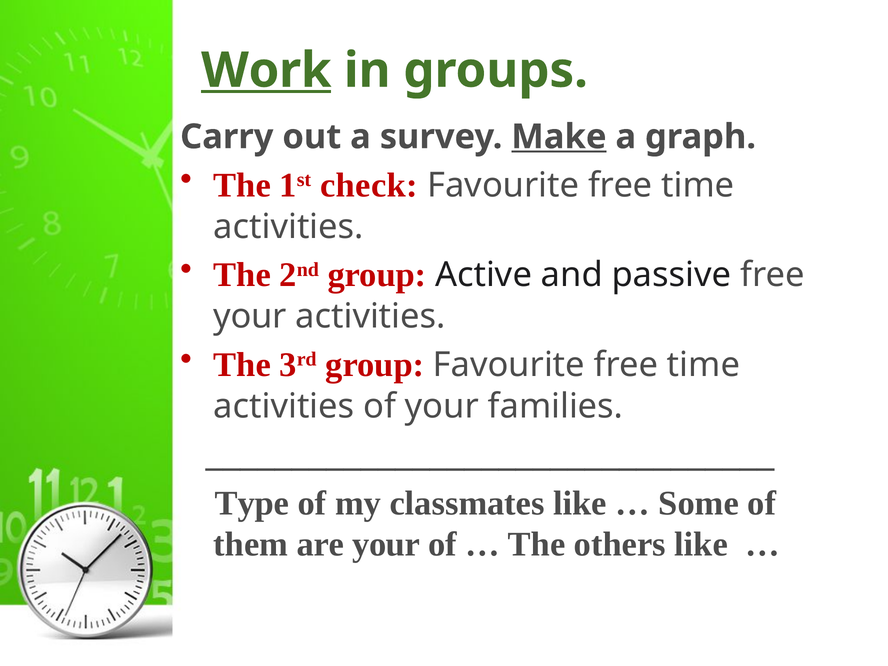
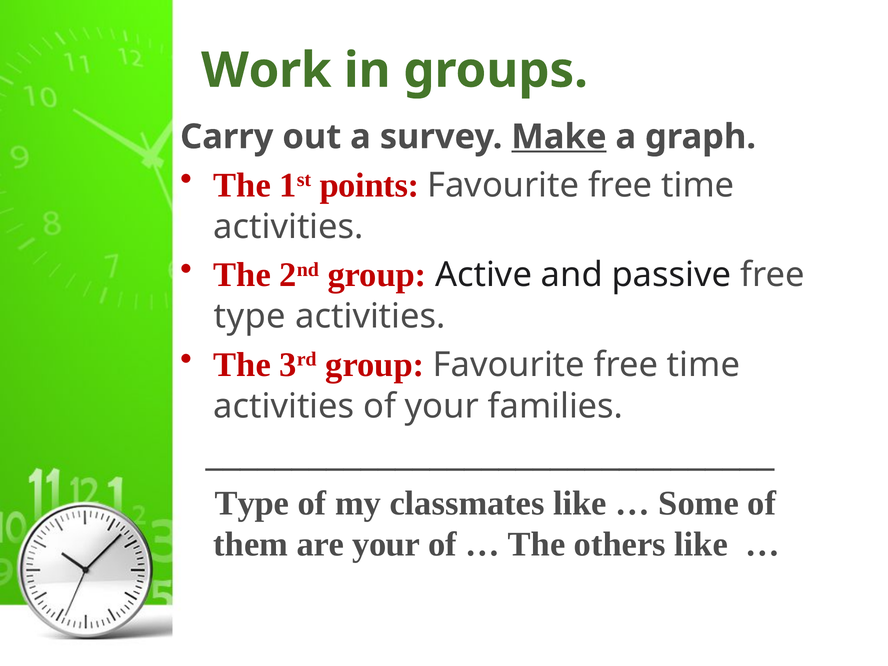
Work underline: present -> none (266, 70)
check: check -> points (369, 185)
your: your -> type (250, 316)
